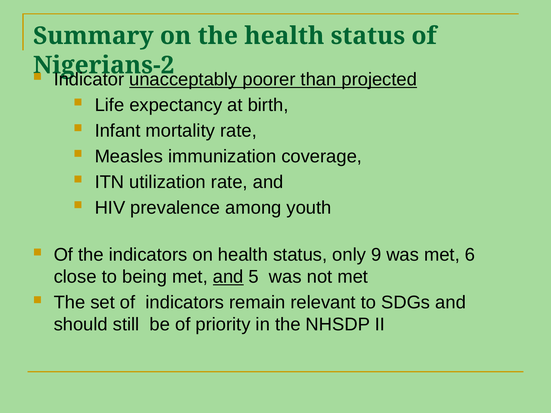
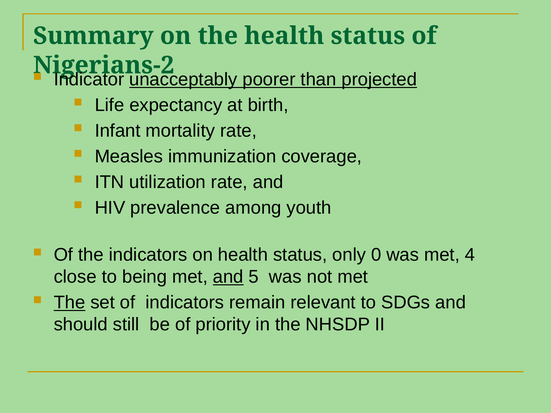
9: 9 -> 0 (376, 255)
6: 6 -> 4 (470, 255)
The underline: none -> present (70, 303)
